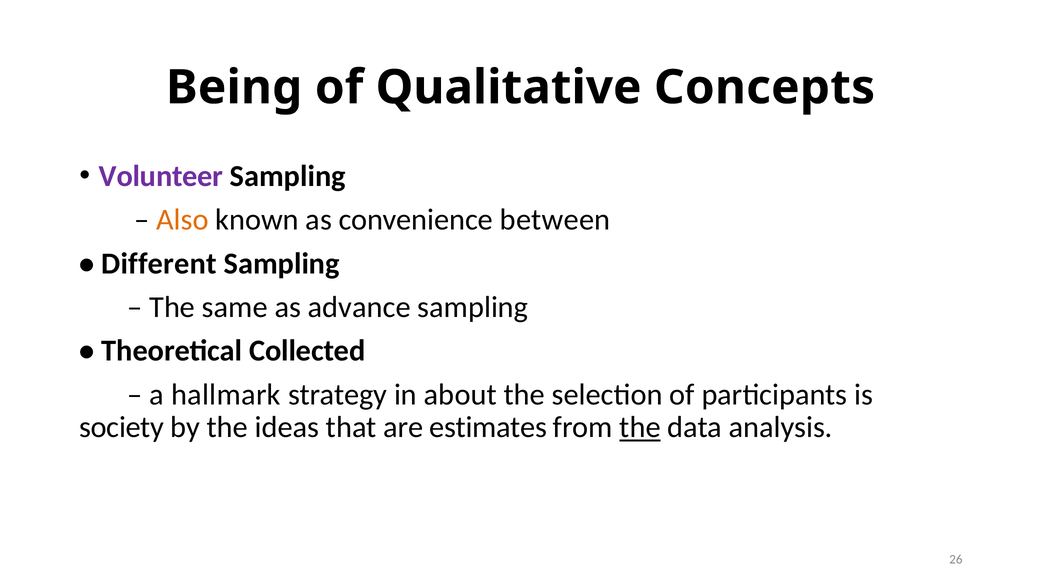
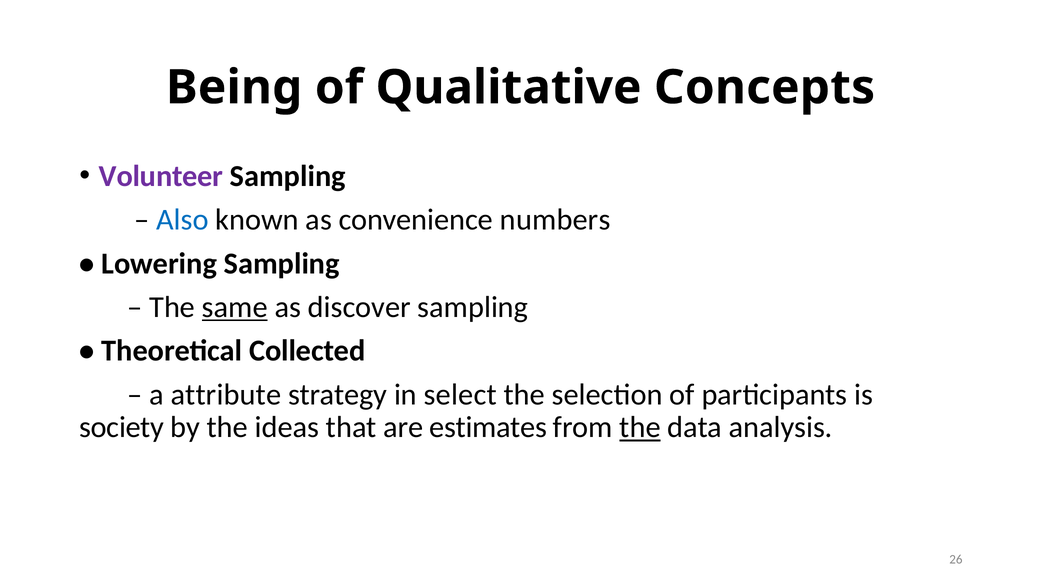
Also colour: orange -> blue (182, 220)
between: between -> numbers (555, 220)
Different: Different -> Lowering (159, 264)
same underline: none -> present (235, 307)
advance: advance -> discover (359, 307)
hallmark: hallmark -> attribute (226, 395)
about: about -> select (460, 395)
